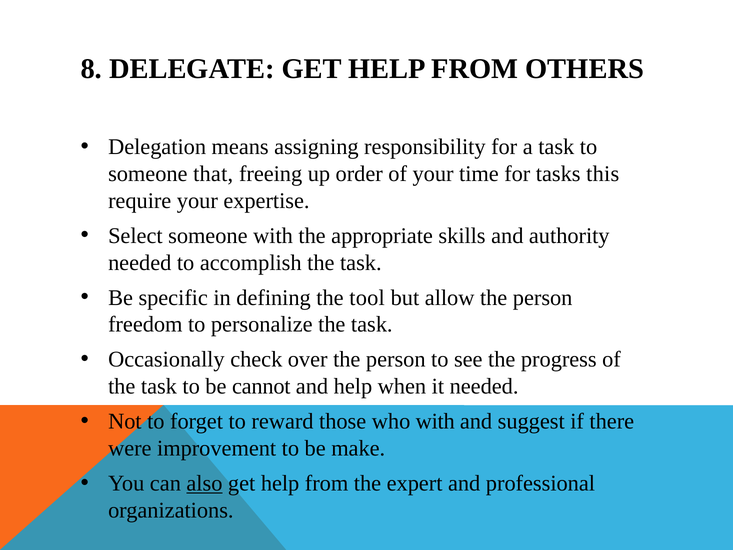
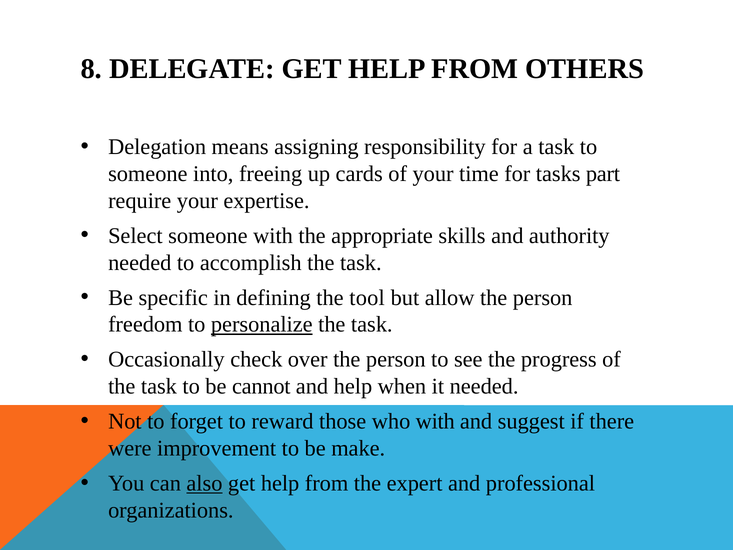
that: that -> into (213, 174)
order: order -> cards (359, 174)
this: this -> part (603, 174)
personalize underline: none -> present (262, 324)
